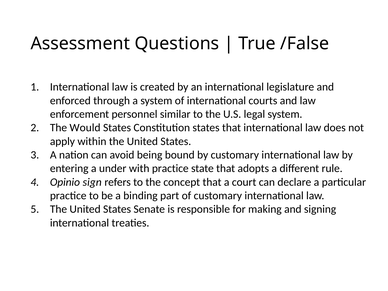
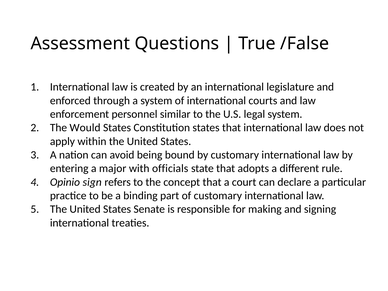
under: under -> major (113, 168)
with practice: practice -> officials (170, 168)
